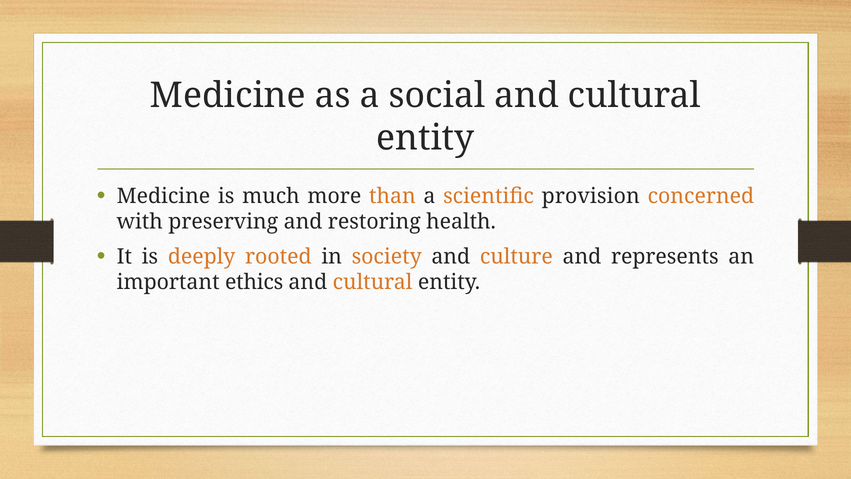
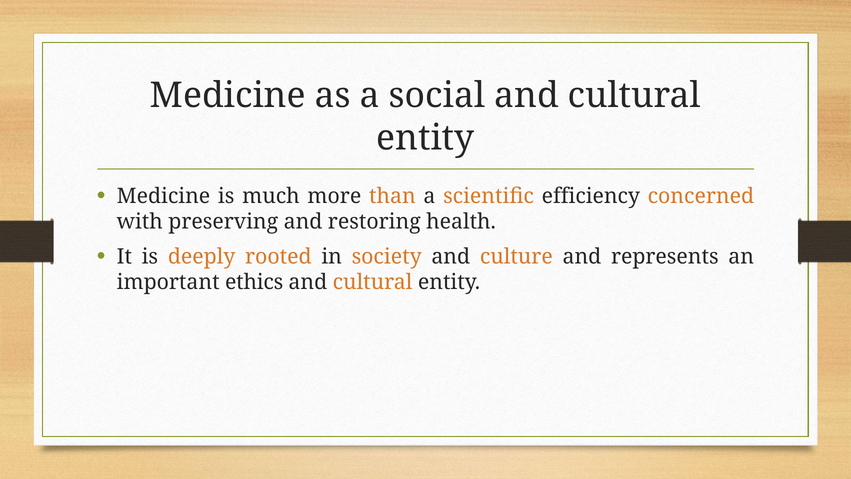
provision: provision -> efficiency (591, 196)
